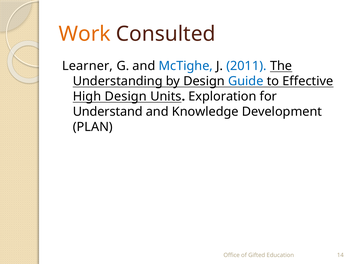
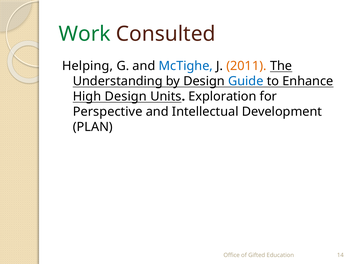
Work colour: orange -> green (85, 34)
Learner: Learner -> Helping (88, 66)
2011 colour: blue -> orange (246, 66)
Effective: Effective -> Enhance (308, 81)
Understand: Understand -> Perspective (108, 112)
Knowledge: Knowledge -> Intellectual (205, 112)
